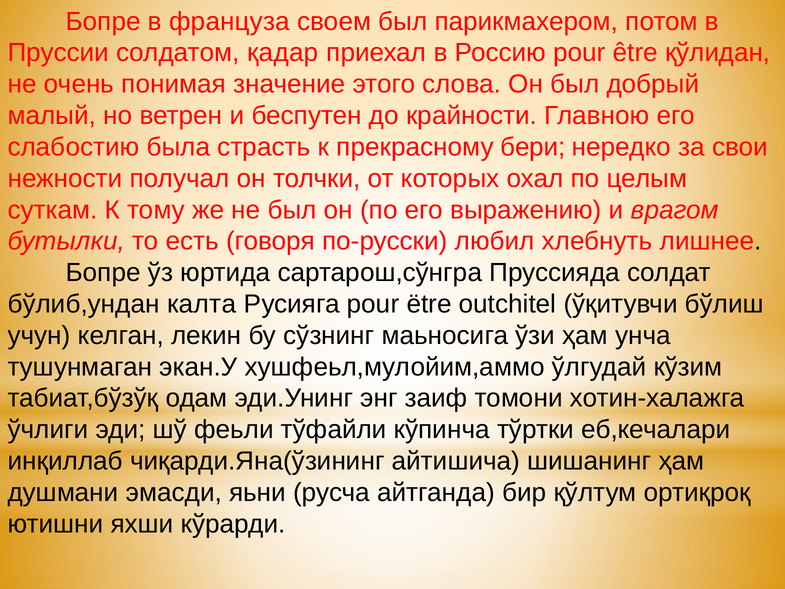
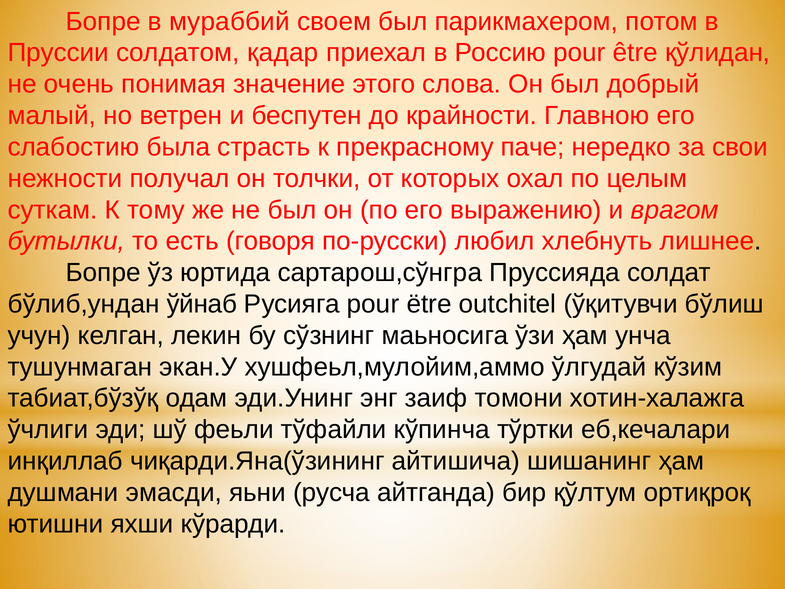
француза: француза -> мураббий (229, 21)
бери: бери -> паче (533, 147)
калта: калта -> ўйнаб (202, 304)
